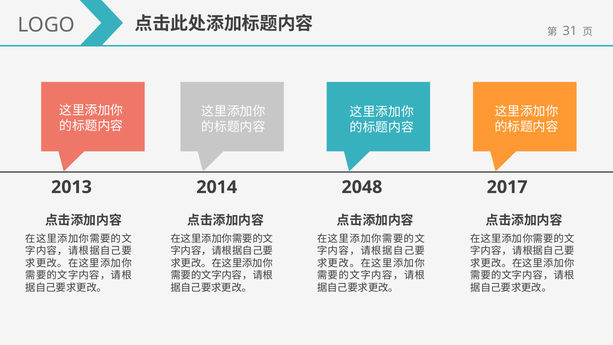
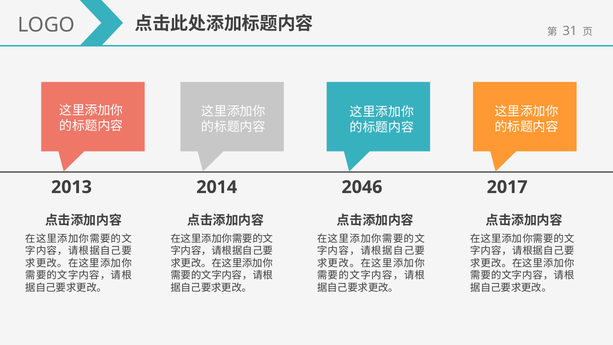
2048: 2048 -> 2046 (362, 187)
